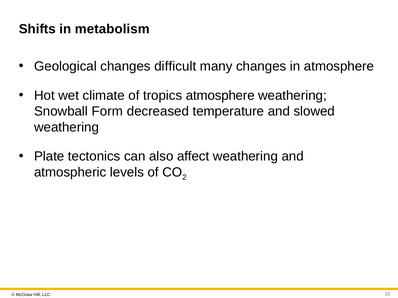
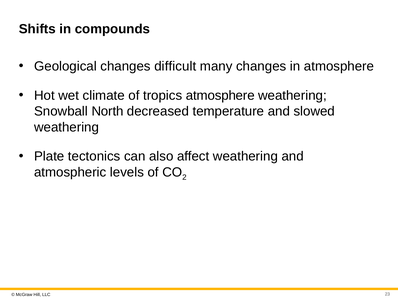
metabolism: metabolism -> compounds (112, 29)
Form: Form -> North (107, 112)
